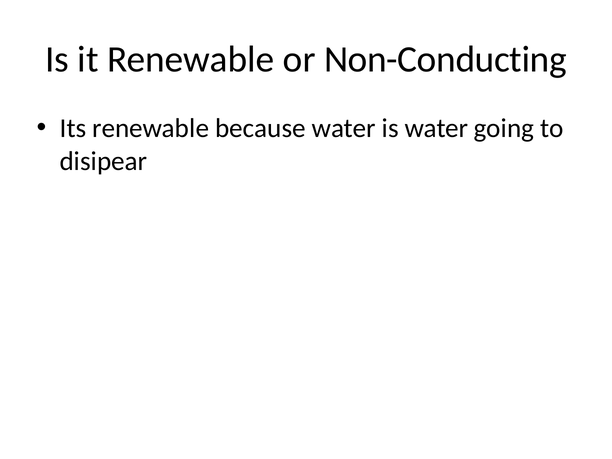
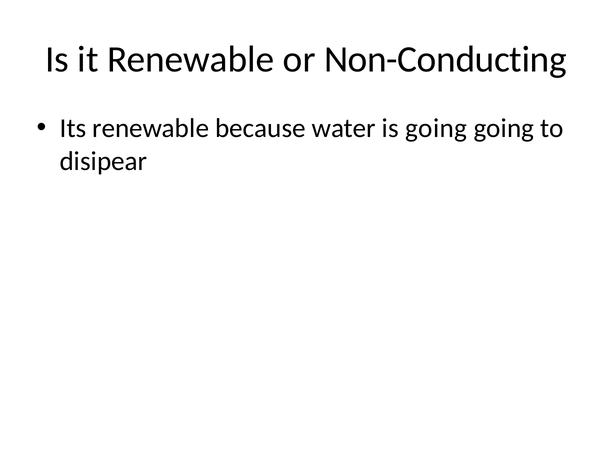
is water: water -> going (436, 128)
